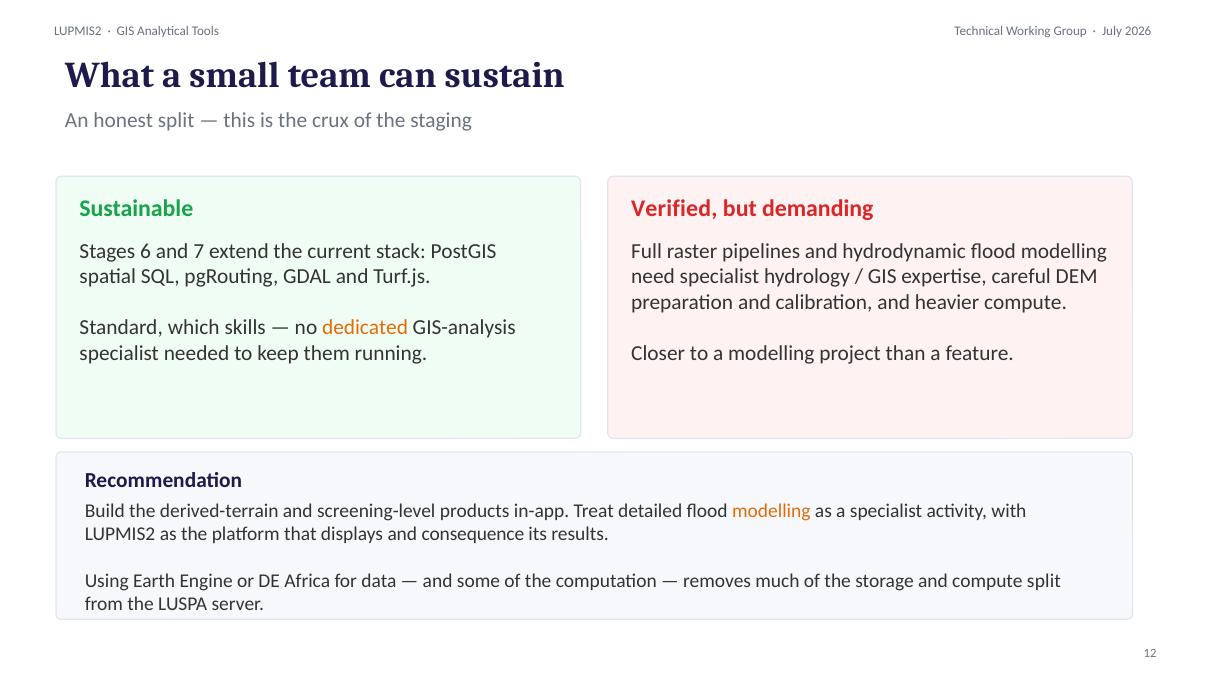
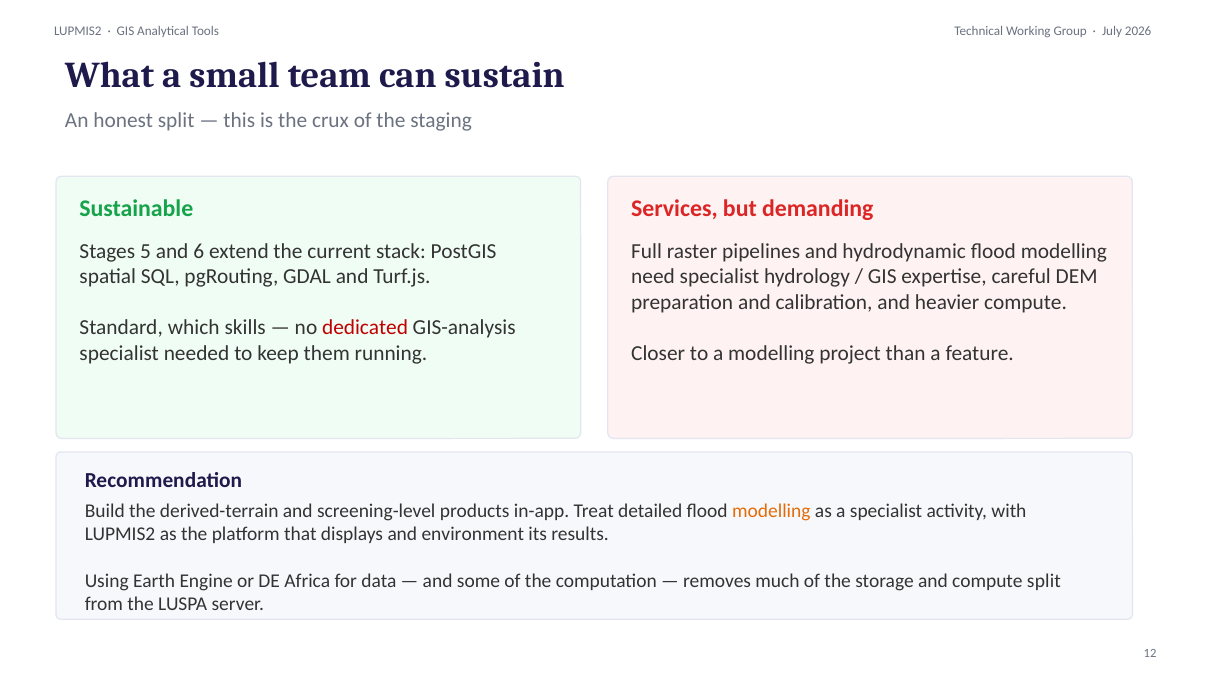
Verified: Verified -> Services (674, 209)
6: 6 -> 5 (146, 251)
7: 7 -> 6 (199, 251)
dedicated colour: orange -> red (365, 328)
consequence: consequence -> environment (473, 535)
